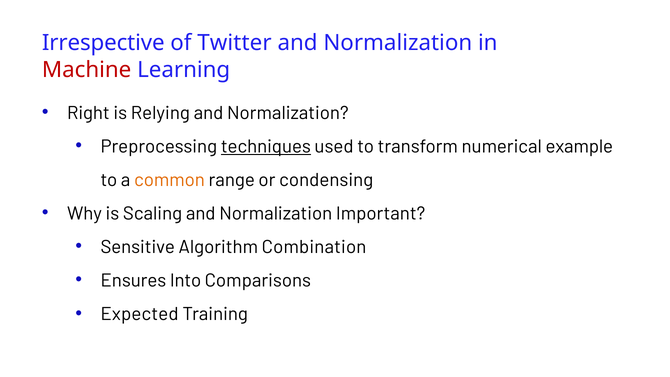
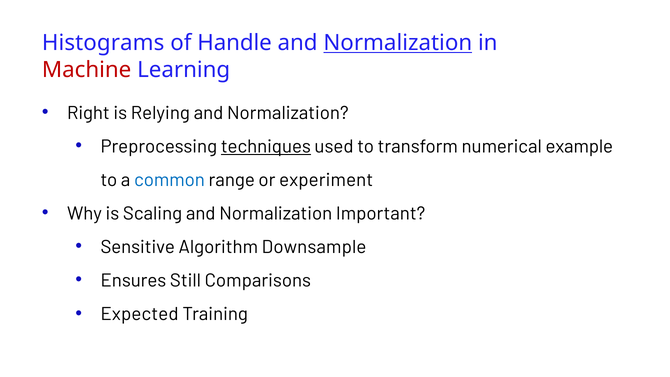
Irrespective: Irrespective -> Histograms (103, 43)
Twitter: Twitter -> Handle (235, 43)
Normalization underline: none -> present (398, 43)
common colour: orange -> blue (169, 180)
condensing: condensing -> experiment (326, 180)
Combination: Combination -> Downsample (314, 247)
Into: Into -> Still (185, 280)
